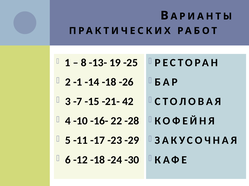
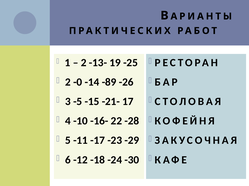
8: 8 -> 2 (84, 63)
-1: -1 -> -0 (78, 82)
-14 -18: -18 -> -89 (109, 82)
-7: -7 -> -5 (78, 102)
42: 42 -> 17 (128, 102)
